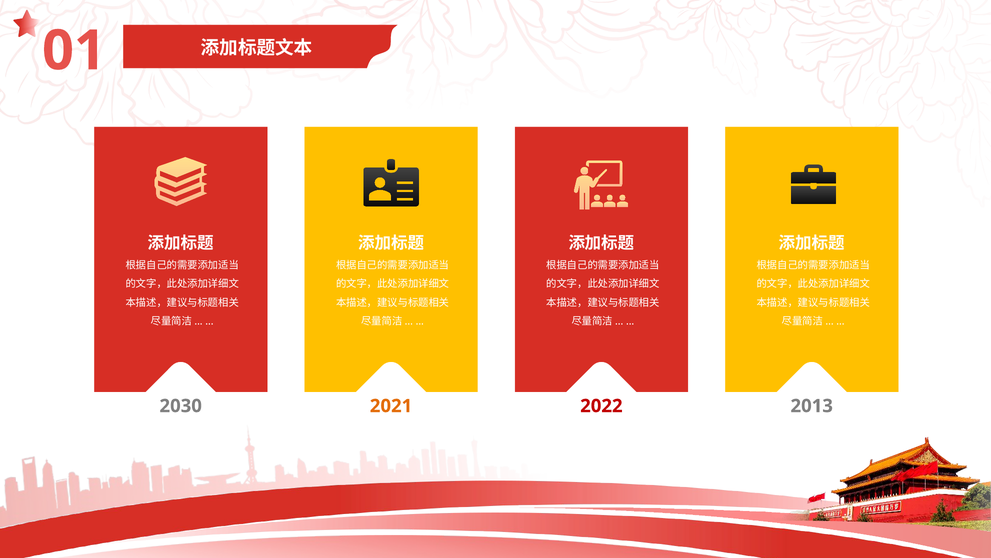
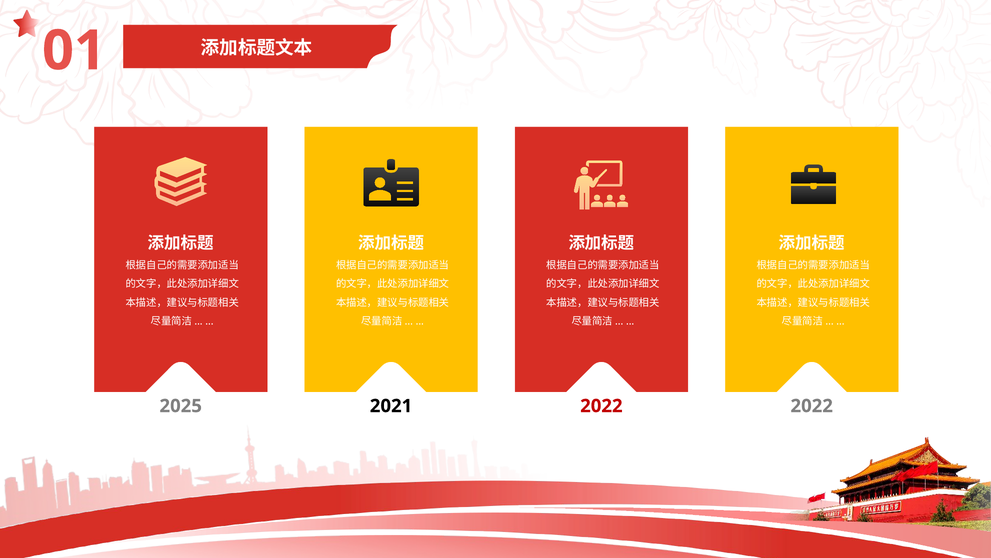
2030: 2030 -> 2025 (181, 406)
2021 colour: orange -> black (391, 406)
2013: 2013 -> 2022 (812, 406)
